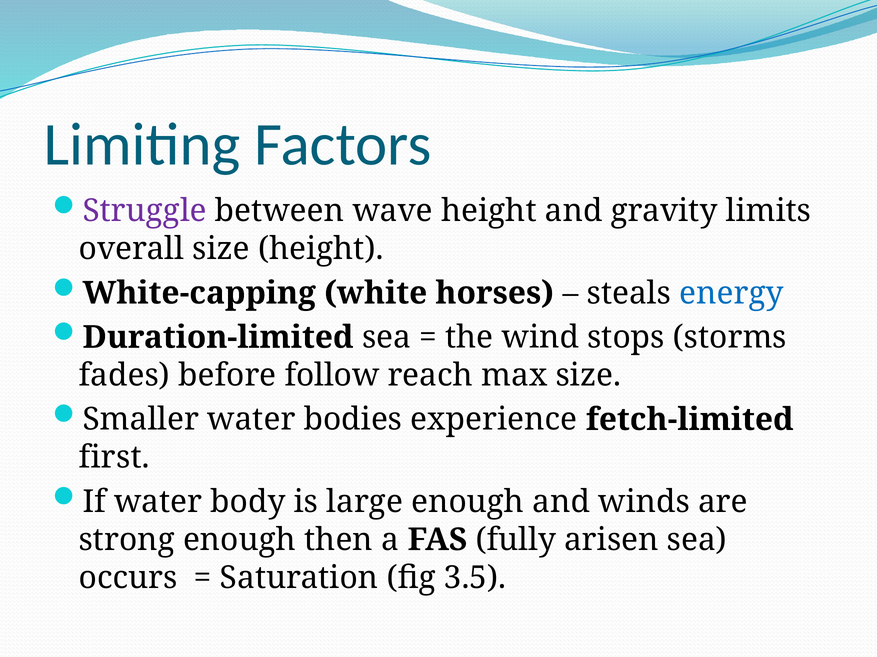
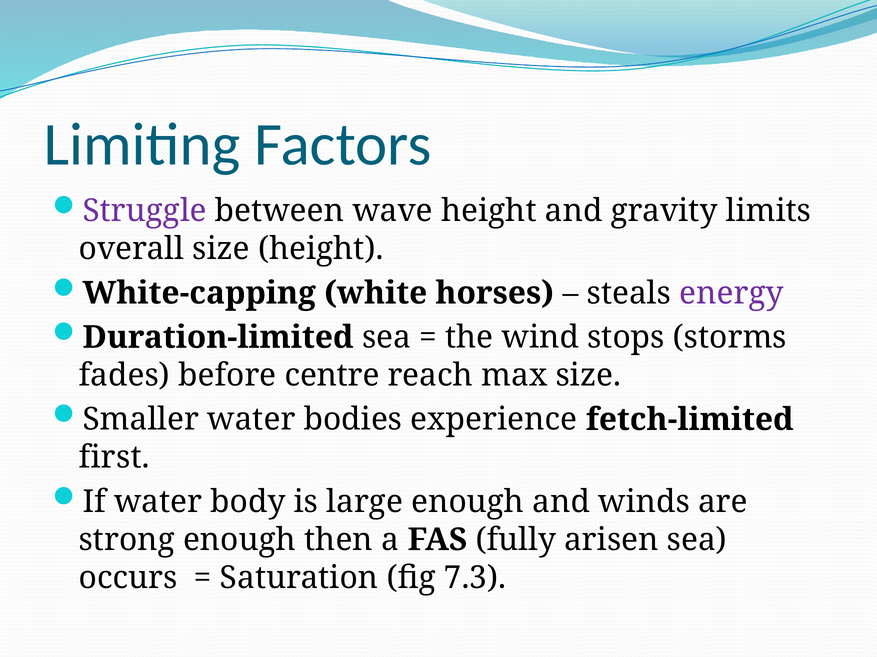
energy colour: blue -> purple (731, 293)
follow: follow -> centre (332, 376)
3.5: 3.5 -> 7.3 (475, 578)
